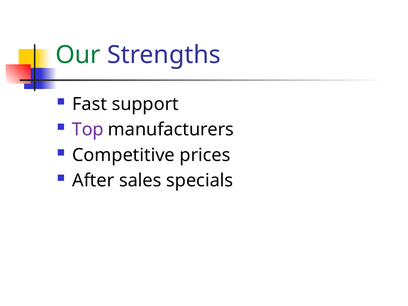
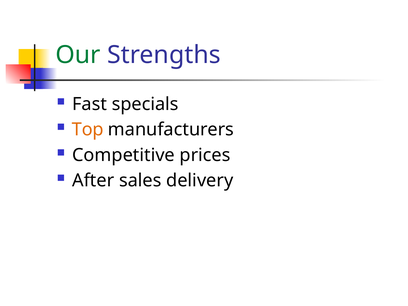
support: support -> specials (145, 104)
Top colour: purple -> orange (88, 130)
specials: specials -> delivery (200, 180)
